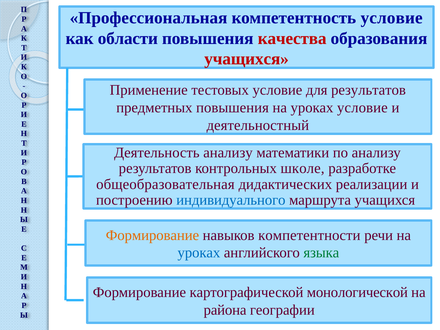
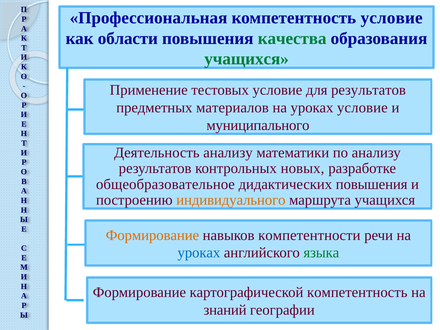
качества colour: red -> green (292, 38)
учащихся colour: red -> green (247, 59)
предметных повышения: повышения -> материалов (232, 108)
деятельностный: деятельностный -> муниципального (258, 125)
школе: школе -> новых (303, 168)
общеобразовательная: общеобразовательная -> общеобразовательное (165, 184)
дидактических реализации: реализации -> повышения (372, 184)
индивидуального colour: blue -> orange (231, 200)
картографической монологической: монологической -> компетентность (357, 292)
района: района -> знаний (225, 310)
